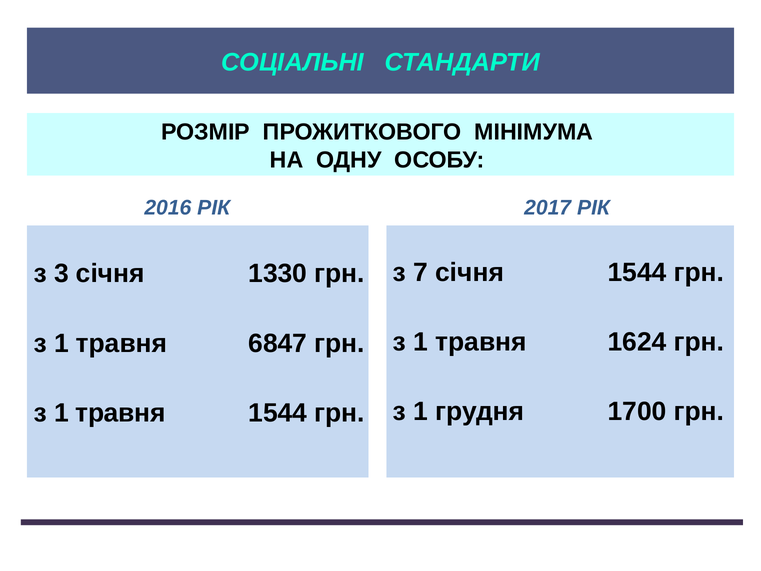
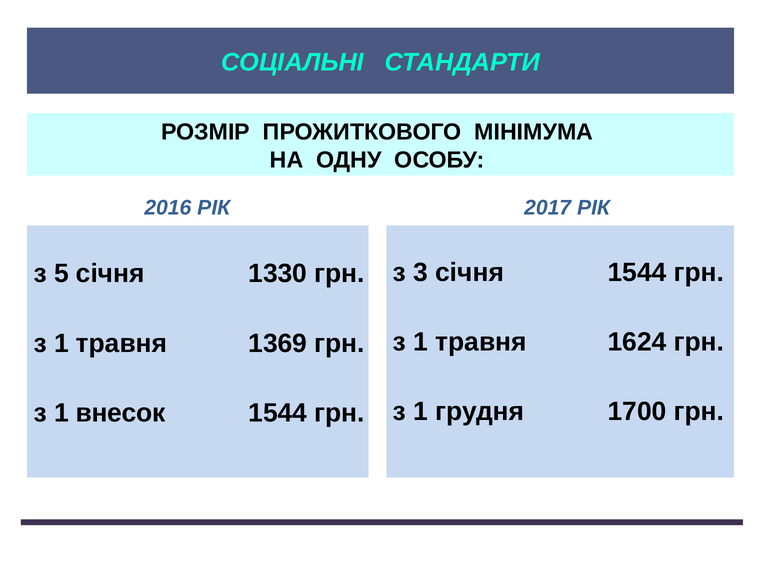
7: 7 -> 3 (421, 272)
3: 3 -> 5 (61, 274)
6847: 6847 -> 1369 (278, 343)
травня: травня -> внесок (120, 413)
